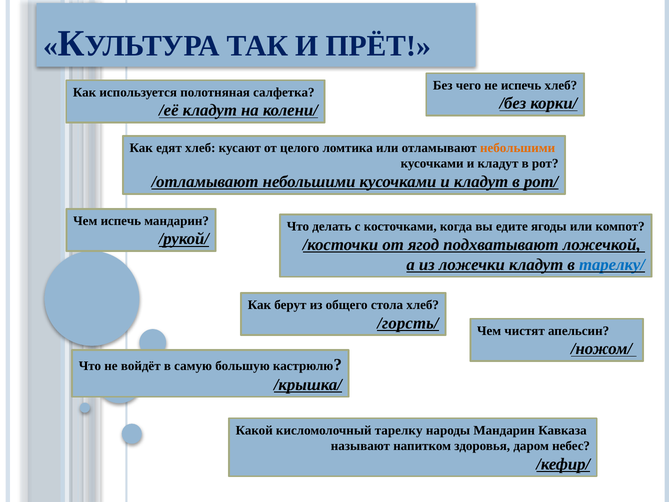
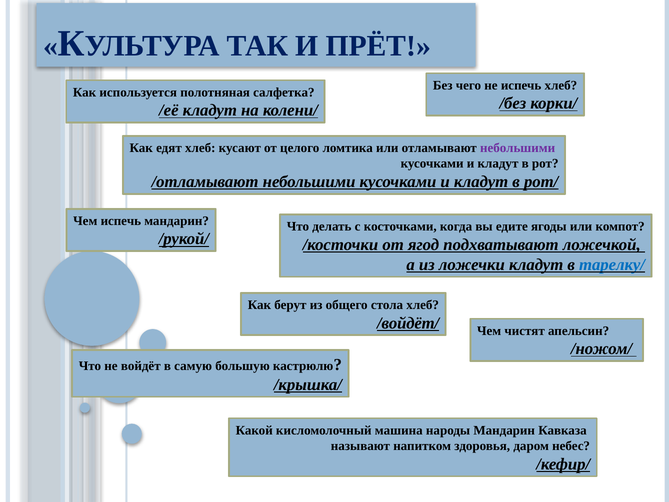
небольшими colour: orange -> purple (518, 148)
/горсть/: /горсть/ -> /войдёт/ (408, 323)
тарелку: тарелку -> машина (399, 430)
